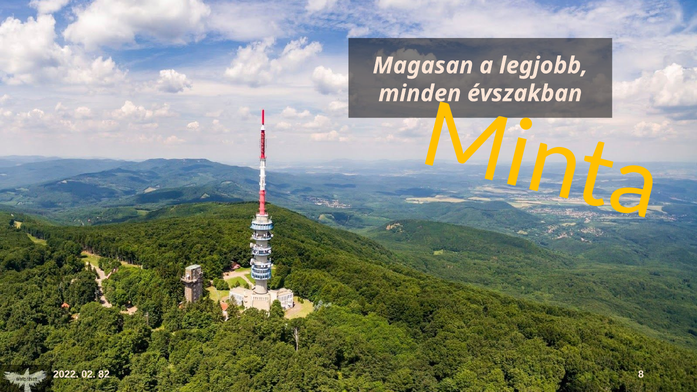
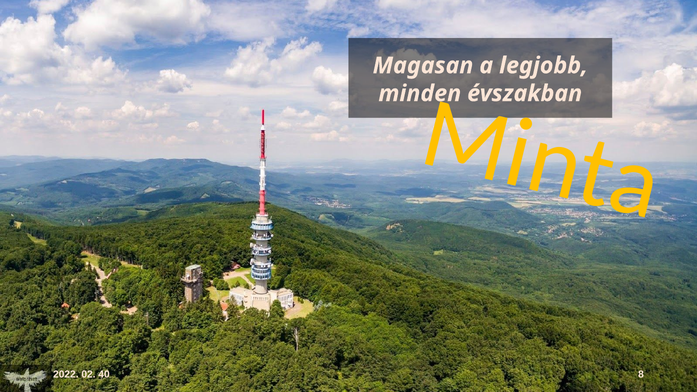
82: 82 -> 40 (104, 375)
